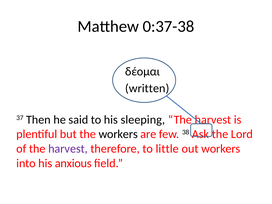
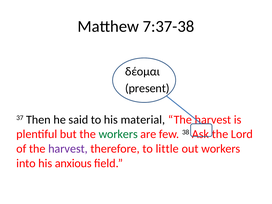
0:37-38: 0:37-38 -> 7:37-38 (168, 26)
written: written -> present (147, 88)
sleeping: sleeping -> material (143, 120)
workers colour: black -> green (118, 134)
